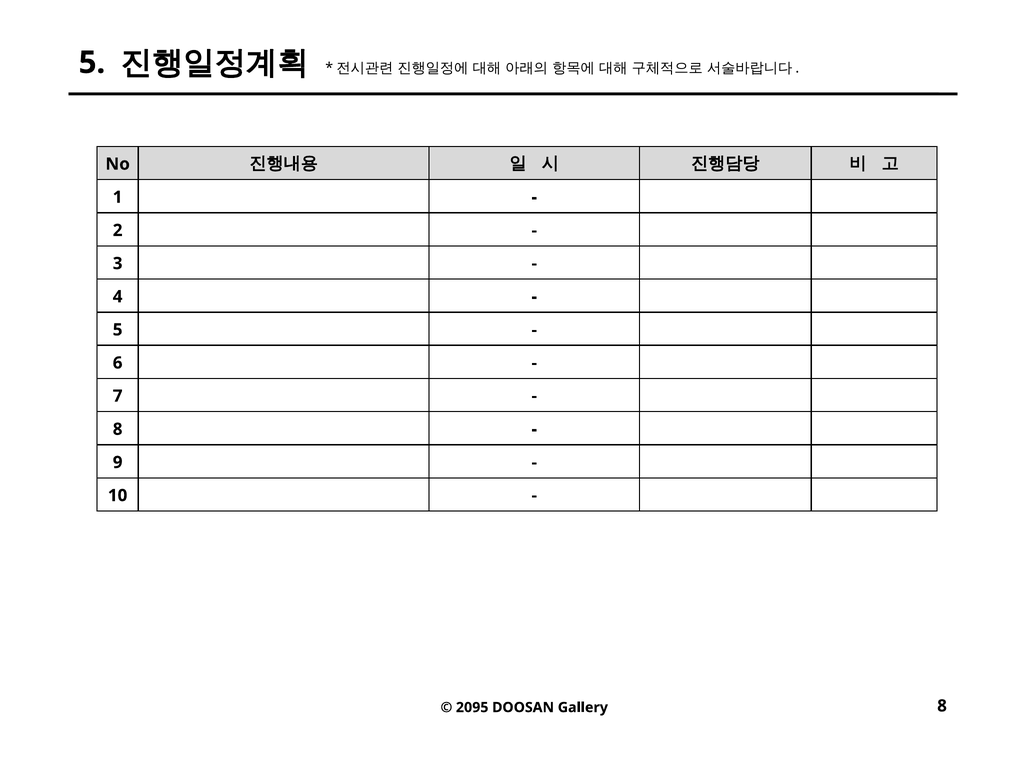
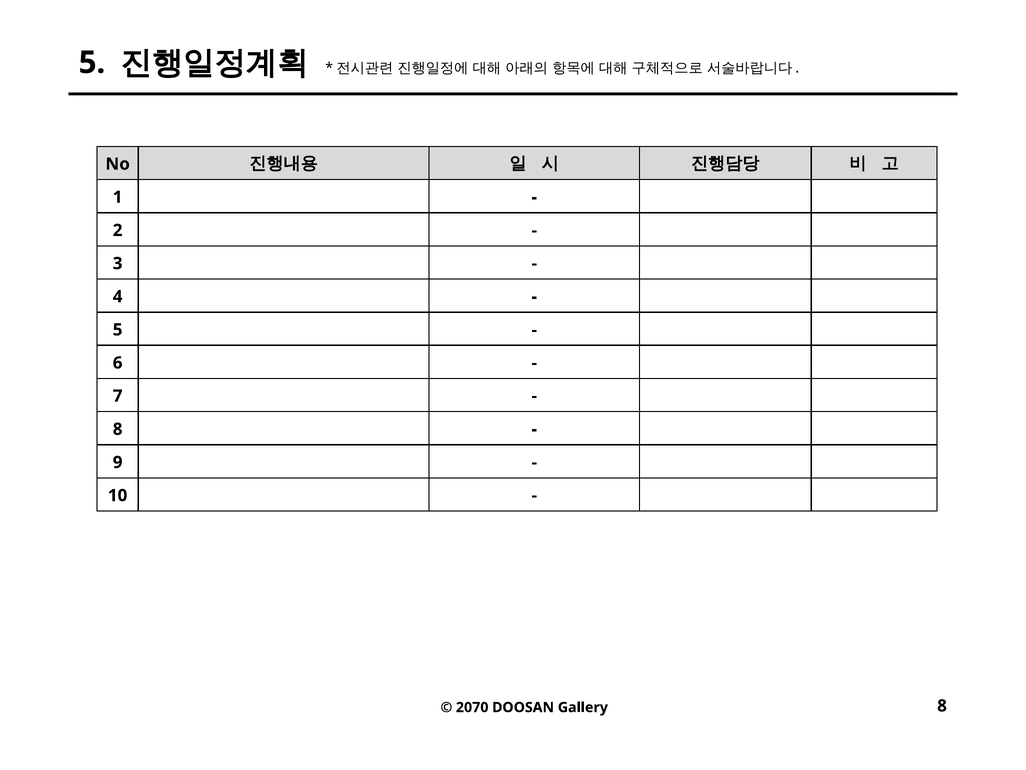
2095: 2095 -> 2070 (472, 707)
